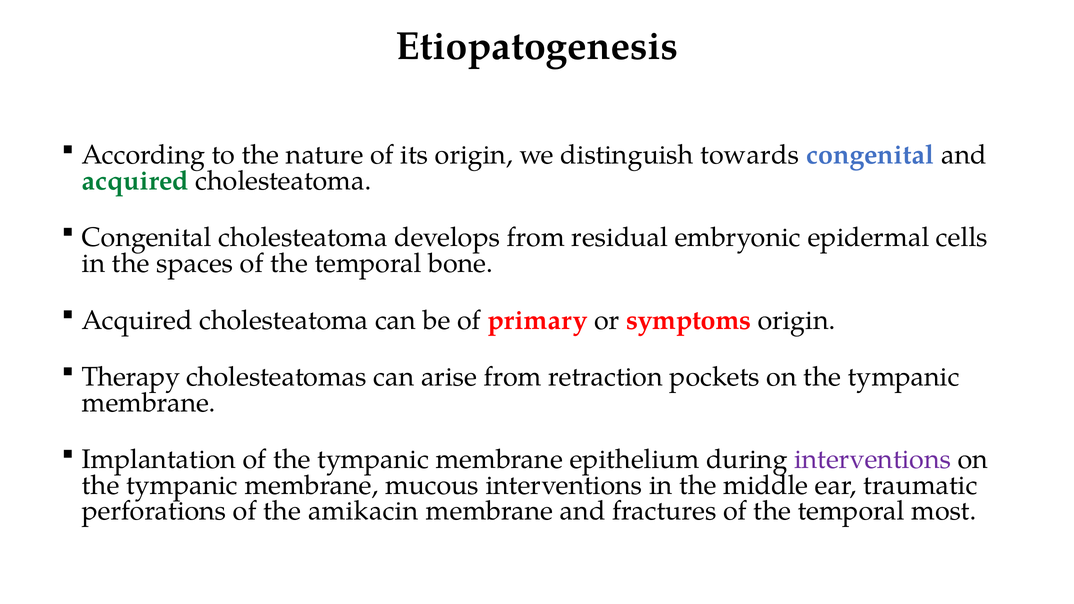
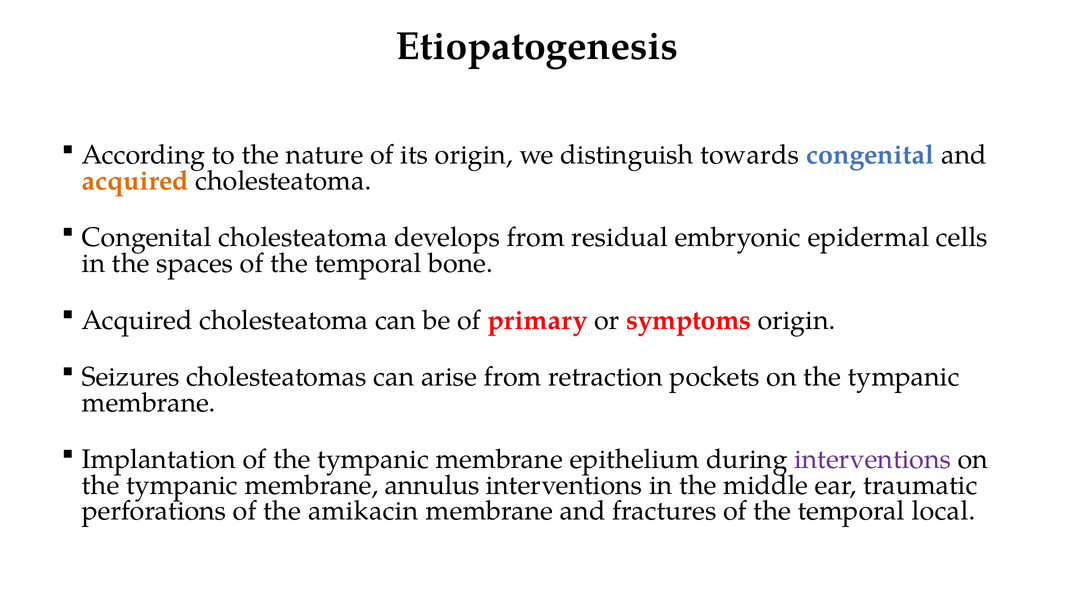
acquired colour: green -> orange (135, 181)
Therapy: Therapy -> Seizures (131, 377)
mucous: mucous -> annulus (432, 485)
most: most -> local (944, 511)
